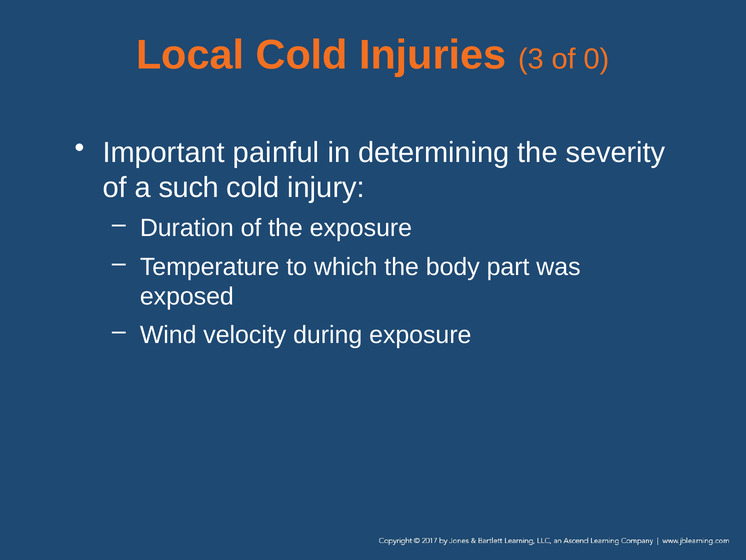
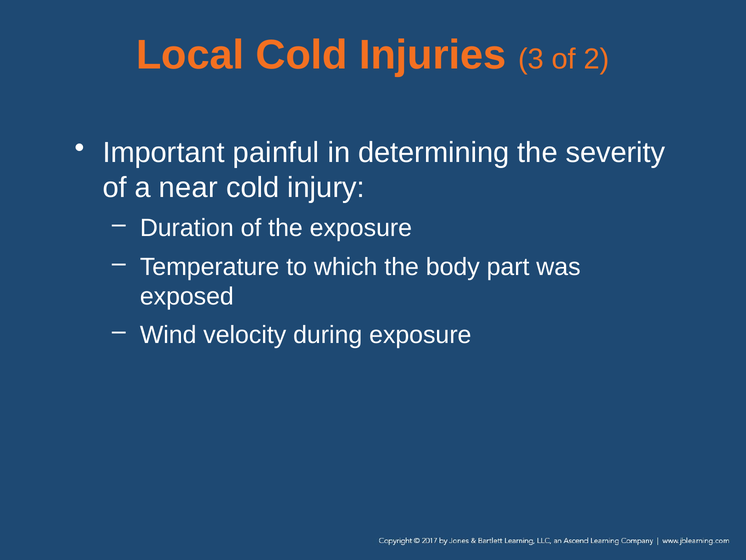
0: 0 -> 2 (597, 59)
such: such -> near (188, 187)
